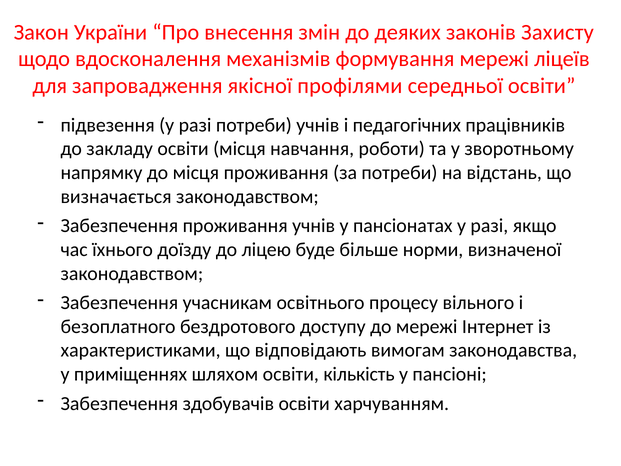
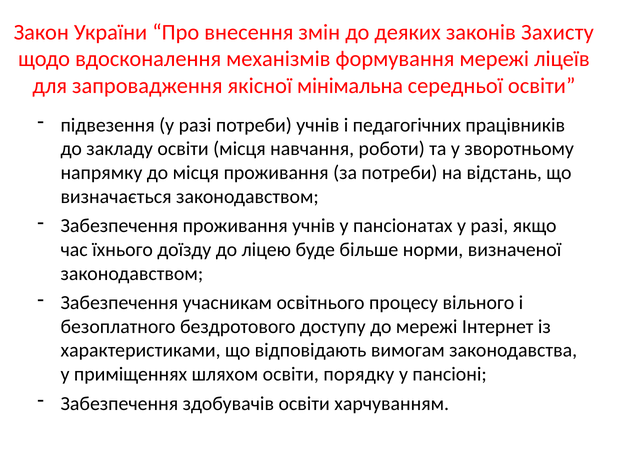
профілями: профілями -> мінімальна (350, 86)
кількість: кількість -> порядку (359, 374)
